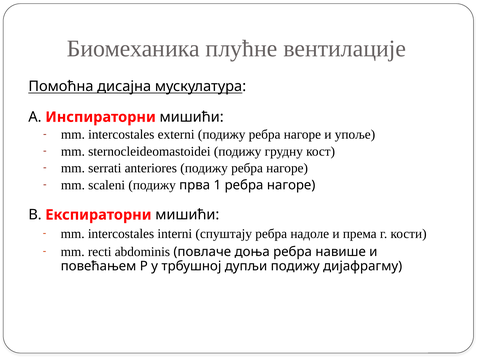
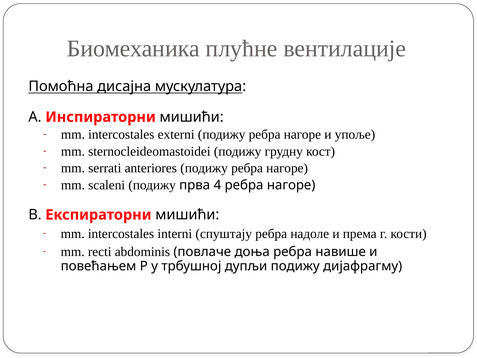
1: 1 -> 4 (217, 185)
